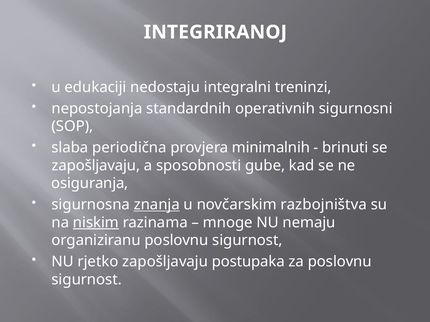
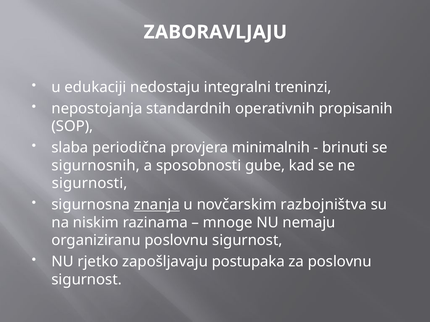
INTEGRIRANOJ: INTEGRIRANOJ -> ZABORAVLJAJU (215, 32)
sigurnosni: sigurnosni -> propisanih (356, 109)
zapošljavaju: zapošljavaju -> sigurnosnih (96, 166)
osiguranja: osiguranja -> sigurnosti (90, 184)
niskim underline: present -> none (96, 223)
